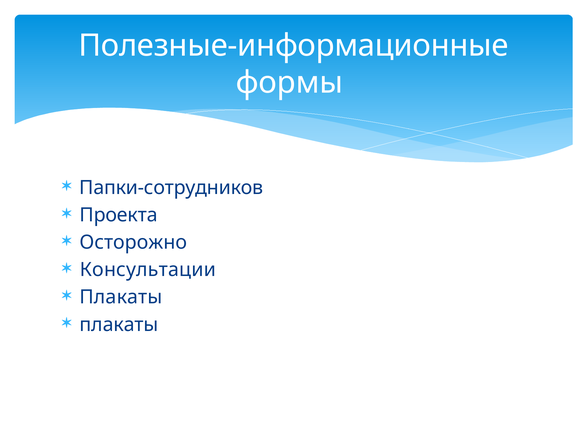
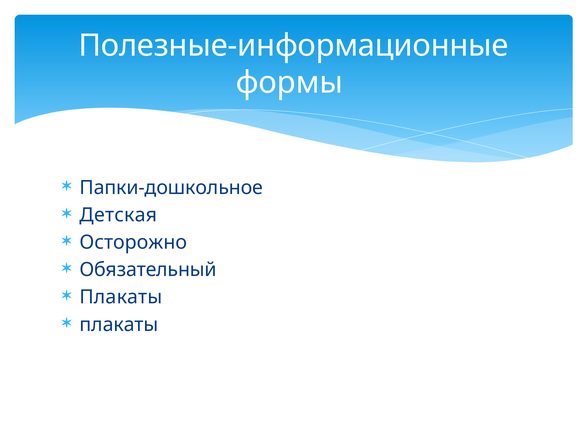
Папки-сотрудников: Папки-сотрудников -> Папки-дошкольное (171, 188)
Проекта: Проекта -> Детская (118, 215)
Консультации: Консультации -> Обязательный (148, 270)
